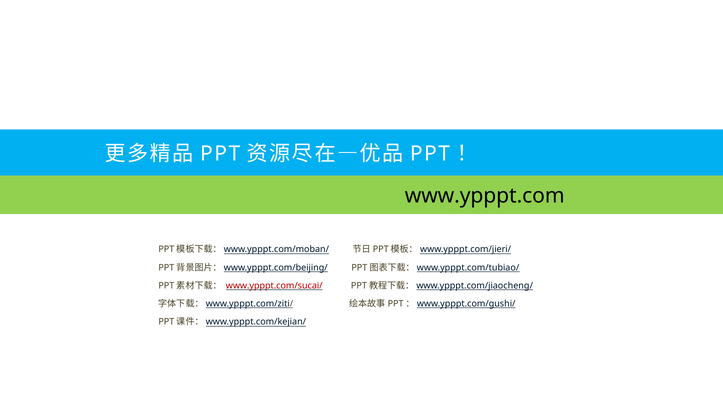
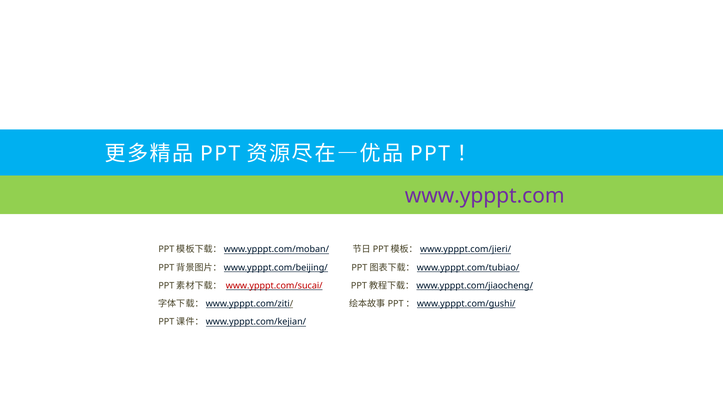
www.ypppt.com colour: black -> purple (485, 196)
